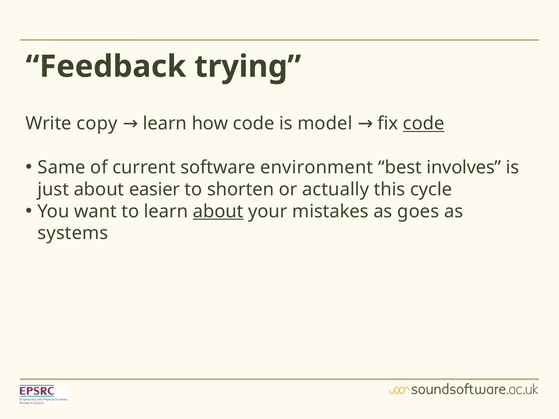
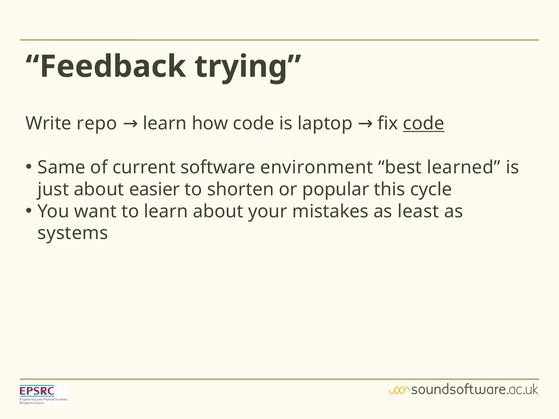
copy: copy -> repo (97, 124)
model: model -> laptop (325, 124)
involves: involves -> learned (464, 168)
actually: actually -> popular (336, 189)
about underline: present -> none (218, 211)
goes: goes -> least (418, 211)
